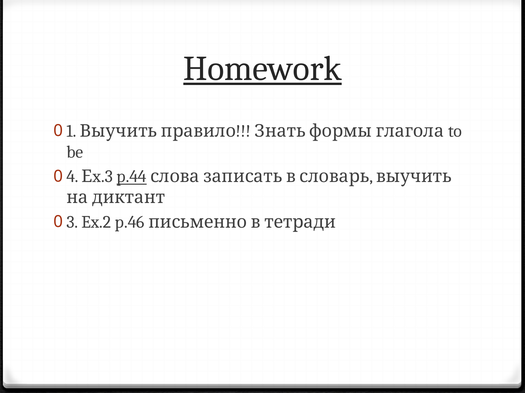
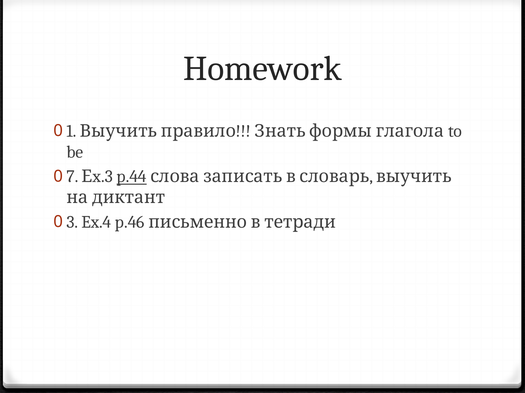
Homework underline: present -> none (263, 69)
4: 4 -> 7 (72, 177)
Ex.2: Ex.2 -> Ex.4 (96, 222)
